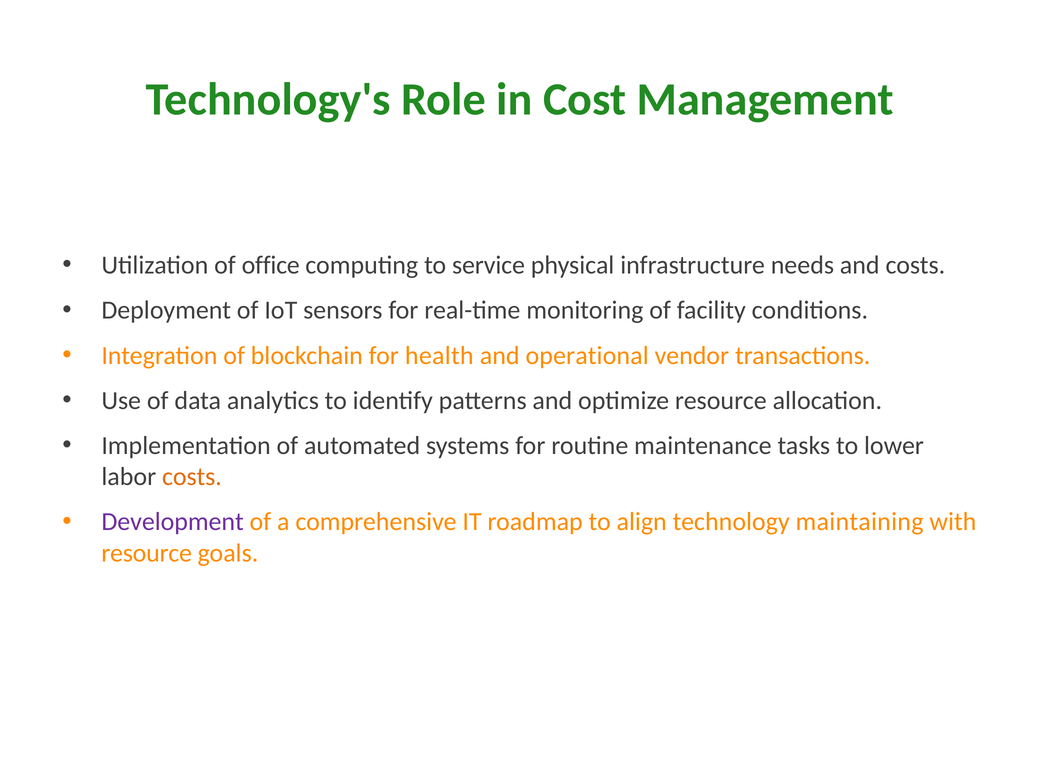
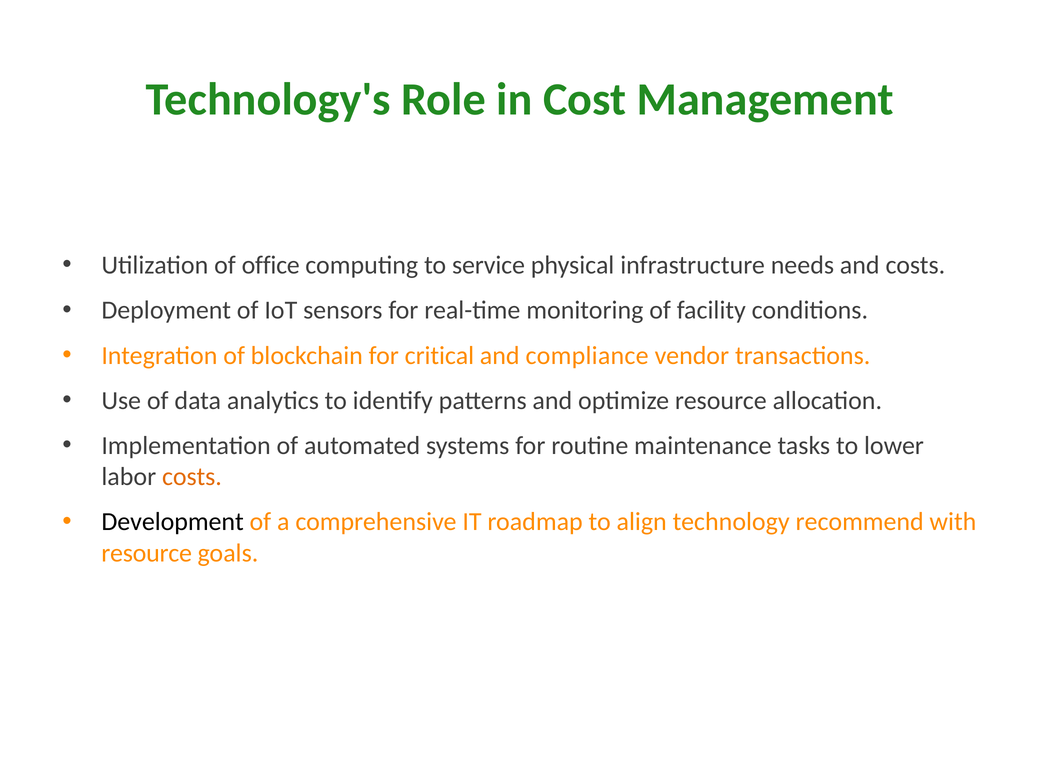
health: health -> critical (439, 355)
operational: operational -> compliance (587, 355)
Development colour: purple -> black (173, 522)
maintaining: maintaining -> recommend (860, 522)
